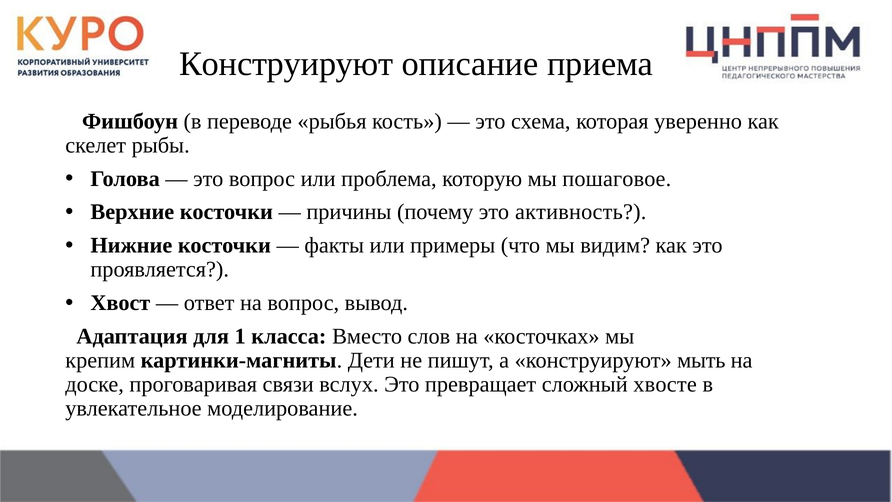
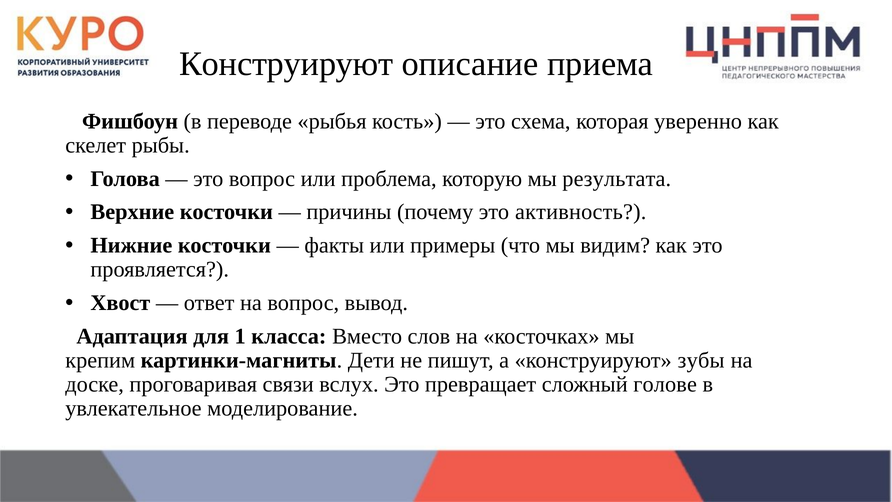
пошаговое: пошаговое -> результата (617, 179)
мыть: мыть -> зубы (701, 360)
хвосте: хвосте -> голове (665, 384)
